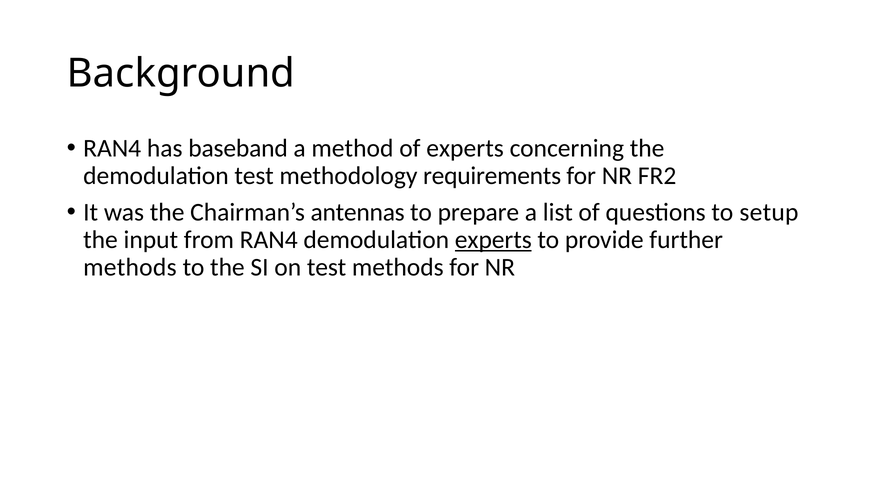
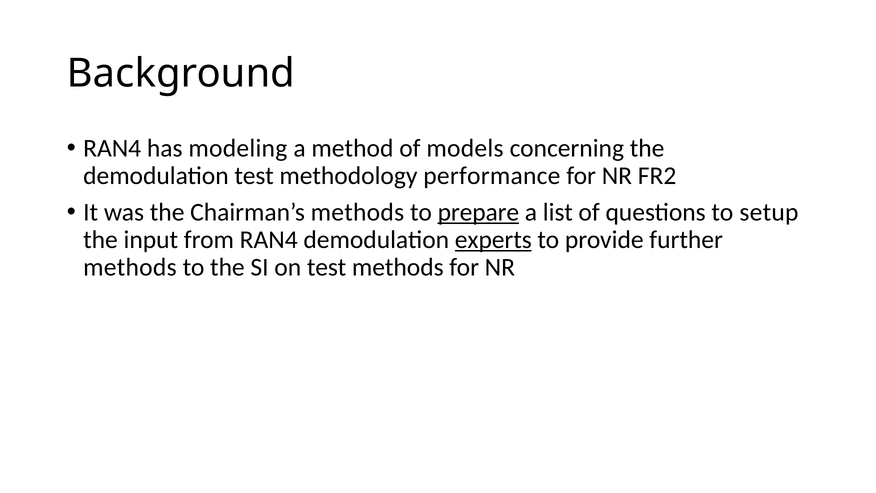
baseband: baseband -> modeling (238, 148)
of experts: experts -> models (465, 148)
requirements: requirements -> performance (492, 176)
Chairman’s antennas: antennas -> methods (357, 212)
prepare underline: none -> present (478, 212)
